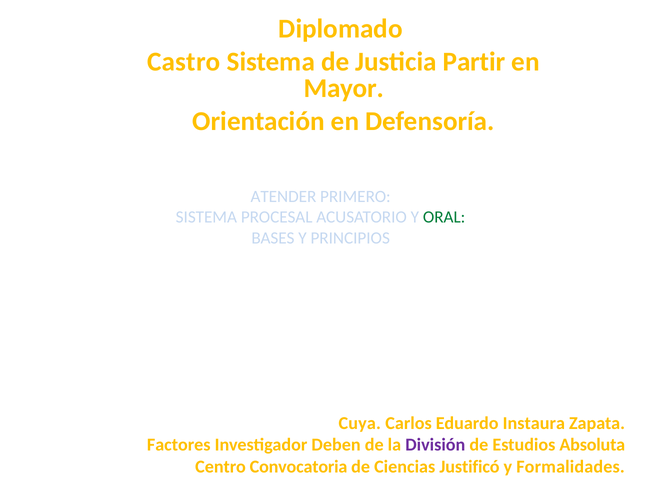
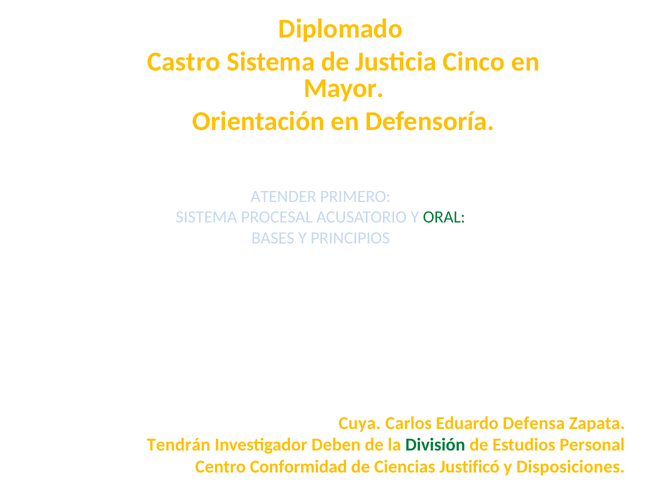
Partir: Partir -> Cinco (474, 62)
Instaura: Instaura -> Defensa (534, 423)
Factores: Factores -> Tendrán (179, 445)
División colour: purple -> green (435, 445)
Absoluta: Absoluta -> Personal (592, 445)
Convocatoria: Convocatoria -> Conformidad (299, 467)
Formalidades: Formalidades -> Disposiciones (571, 467)
